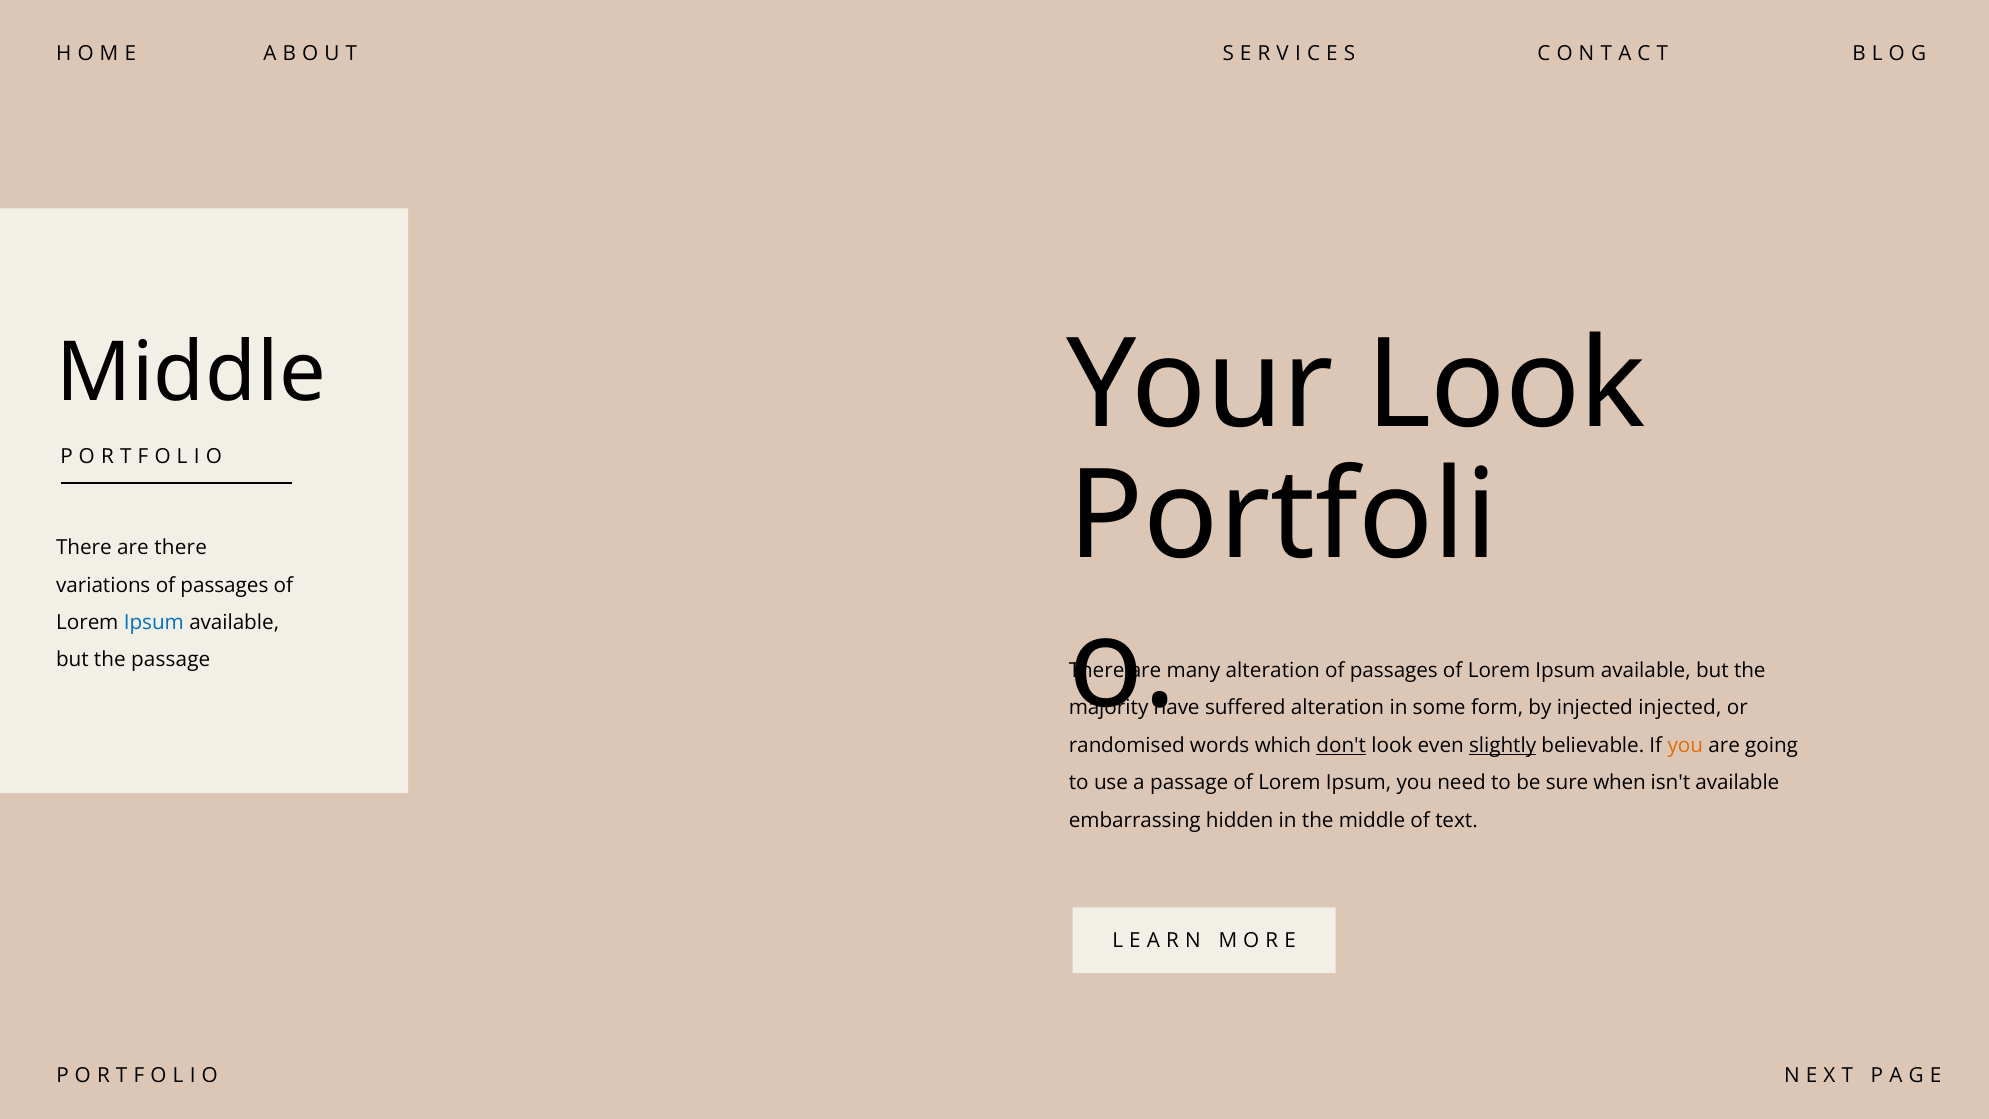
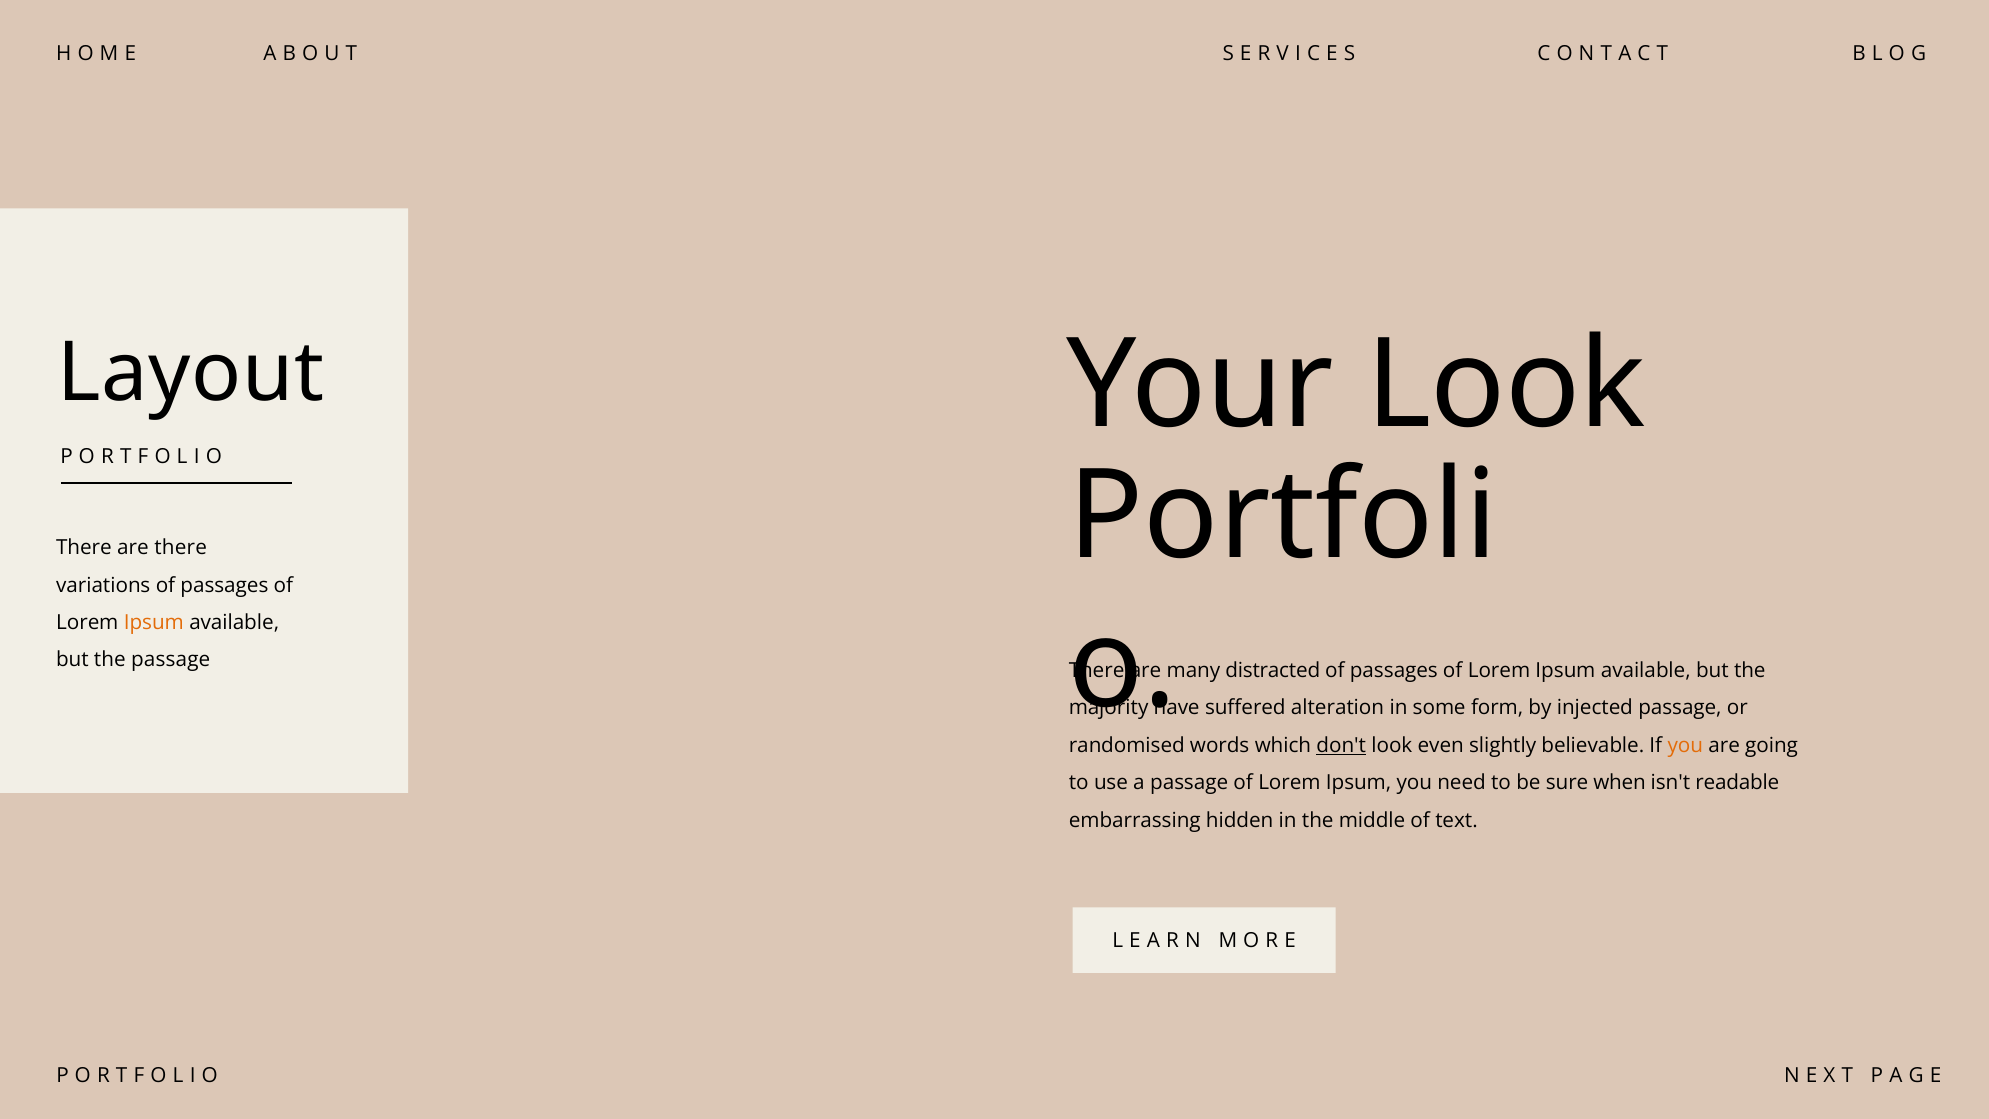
Middle: Middle -> Layout (191, 373)
Ipsum colour: blue -> orange (154, 623)
many alteration: alteration -> distracted (1273, 671)
injected injected: injected -> passage (1680, 708)
slightly underline: present -> none (1503, 745)
isn't available: available -> readable (1737, 783)
